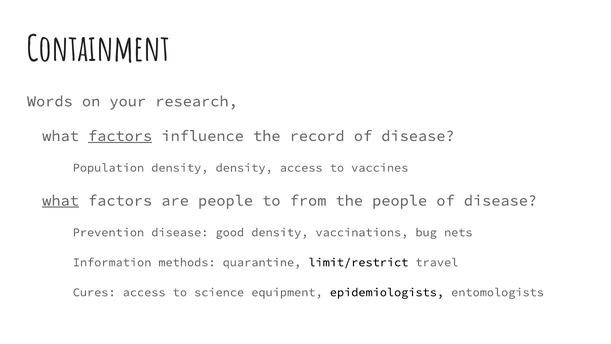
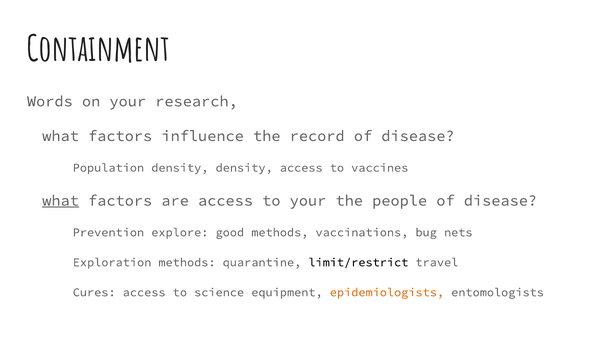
factors underline: present -> none (120, 136)
are people: people -> access (226, 200)
to from: from -> your (308, 200)
Prevention disease: disease -> explore (180, 232)
good density: density -> methods (280, 232)
Information: Information -> Exploration (112, 262)
epidemiologists colour: black -> orange (387, 292)
